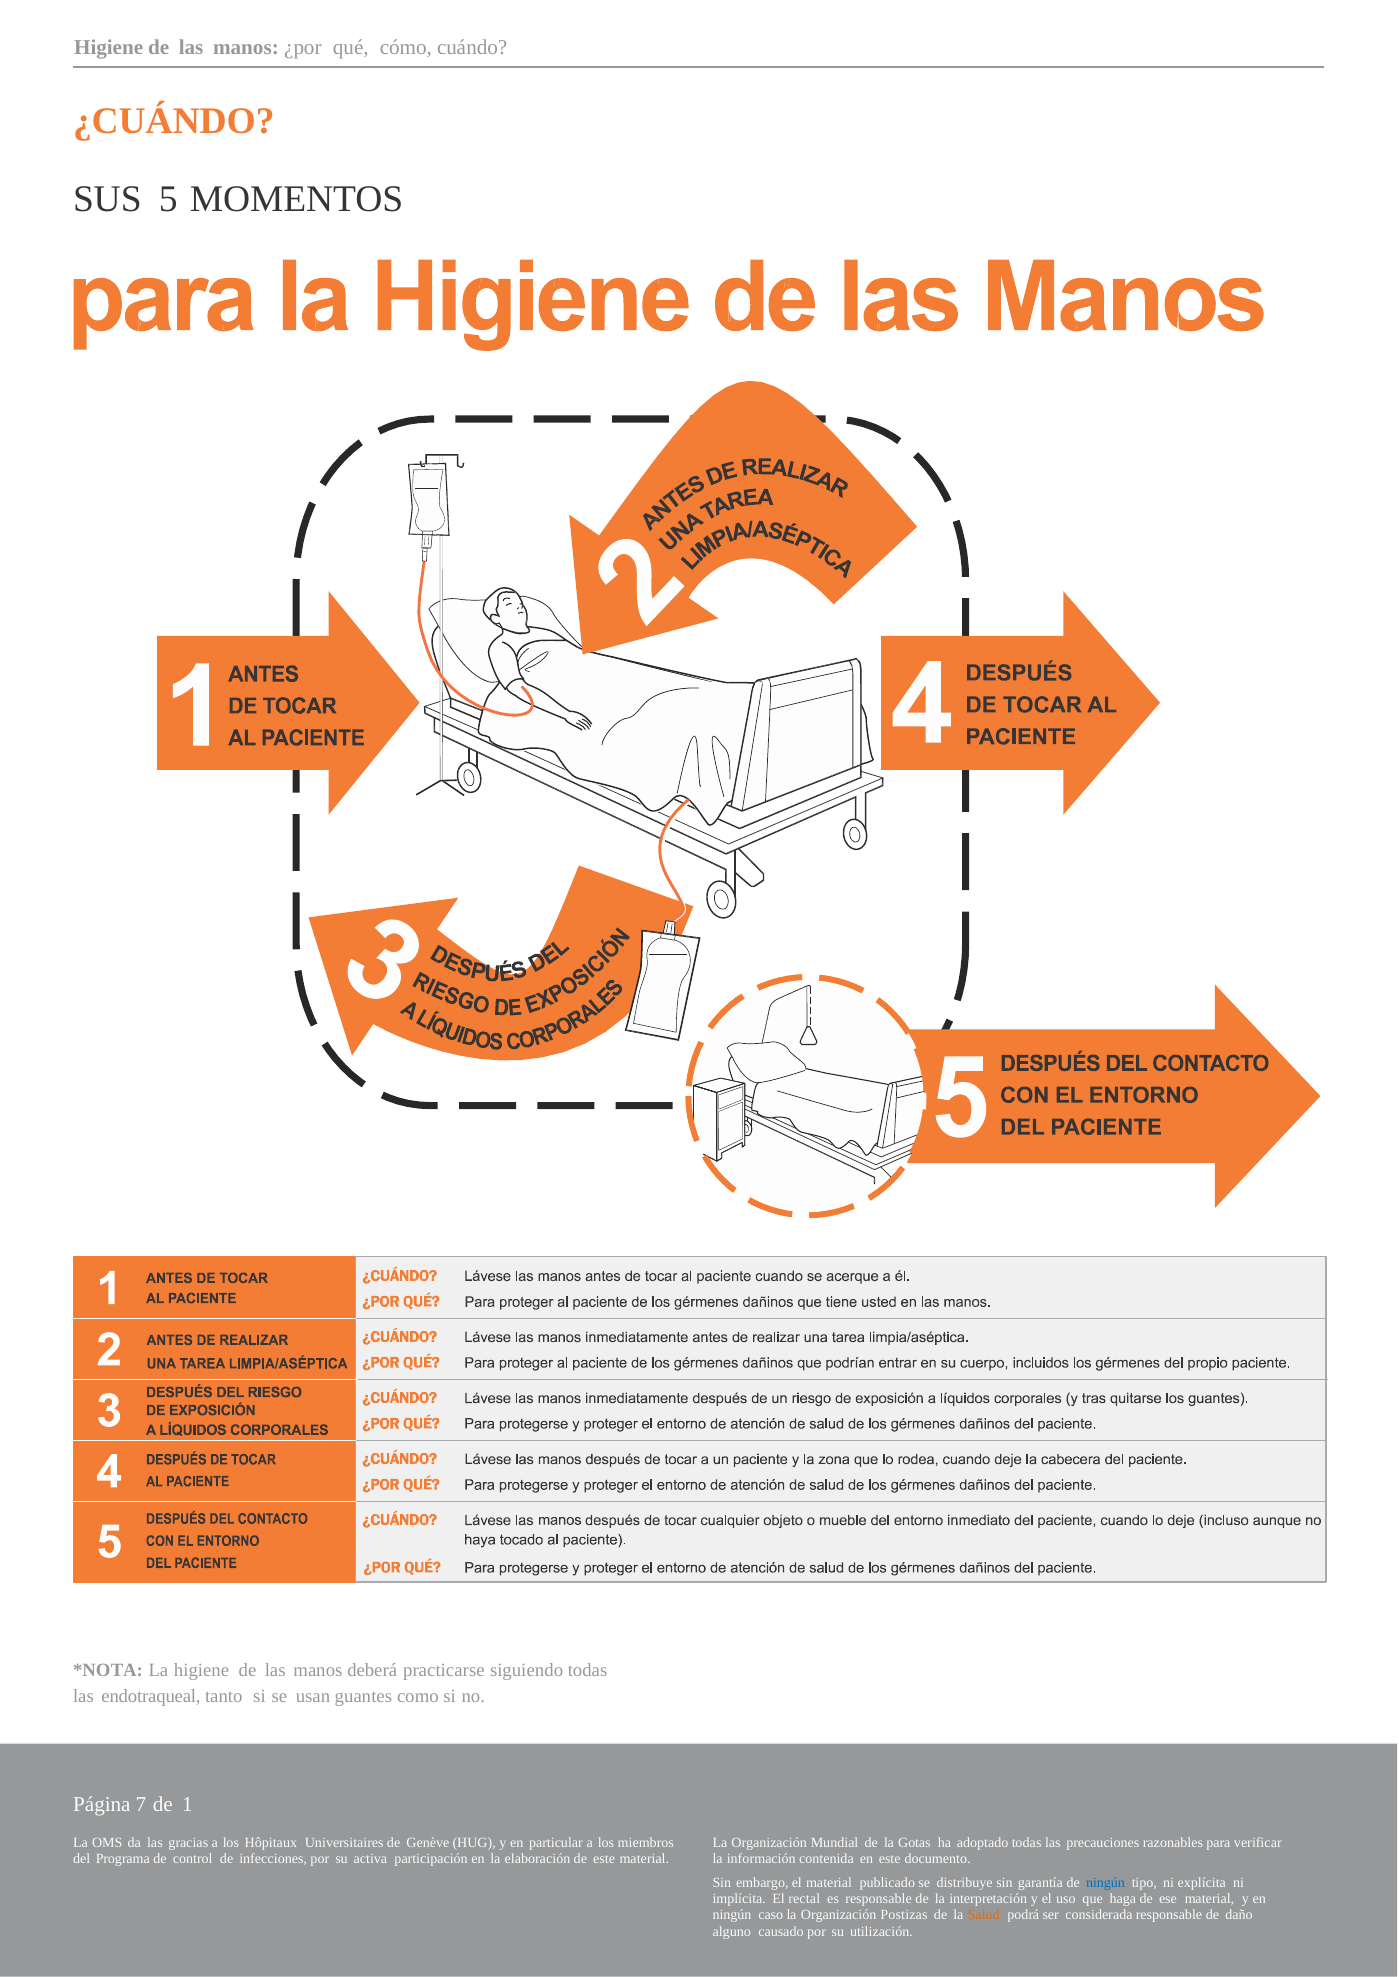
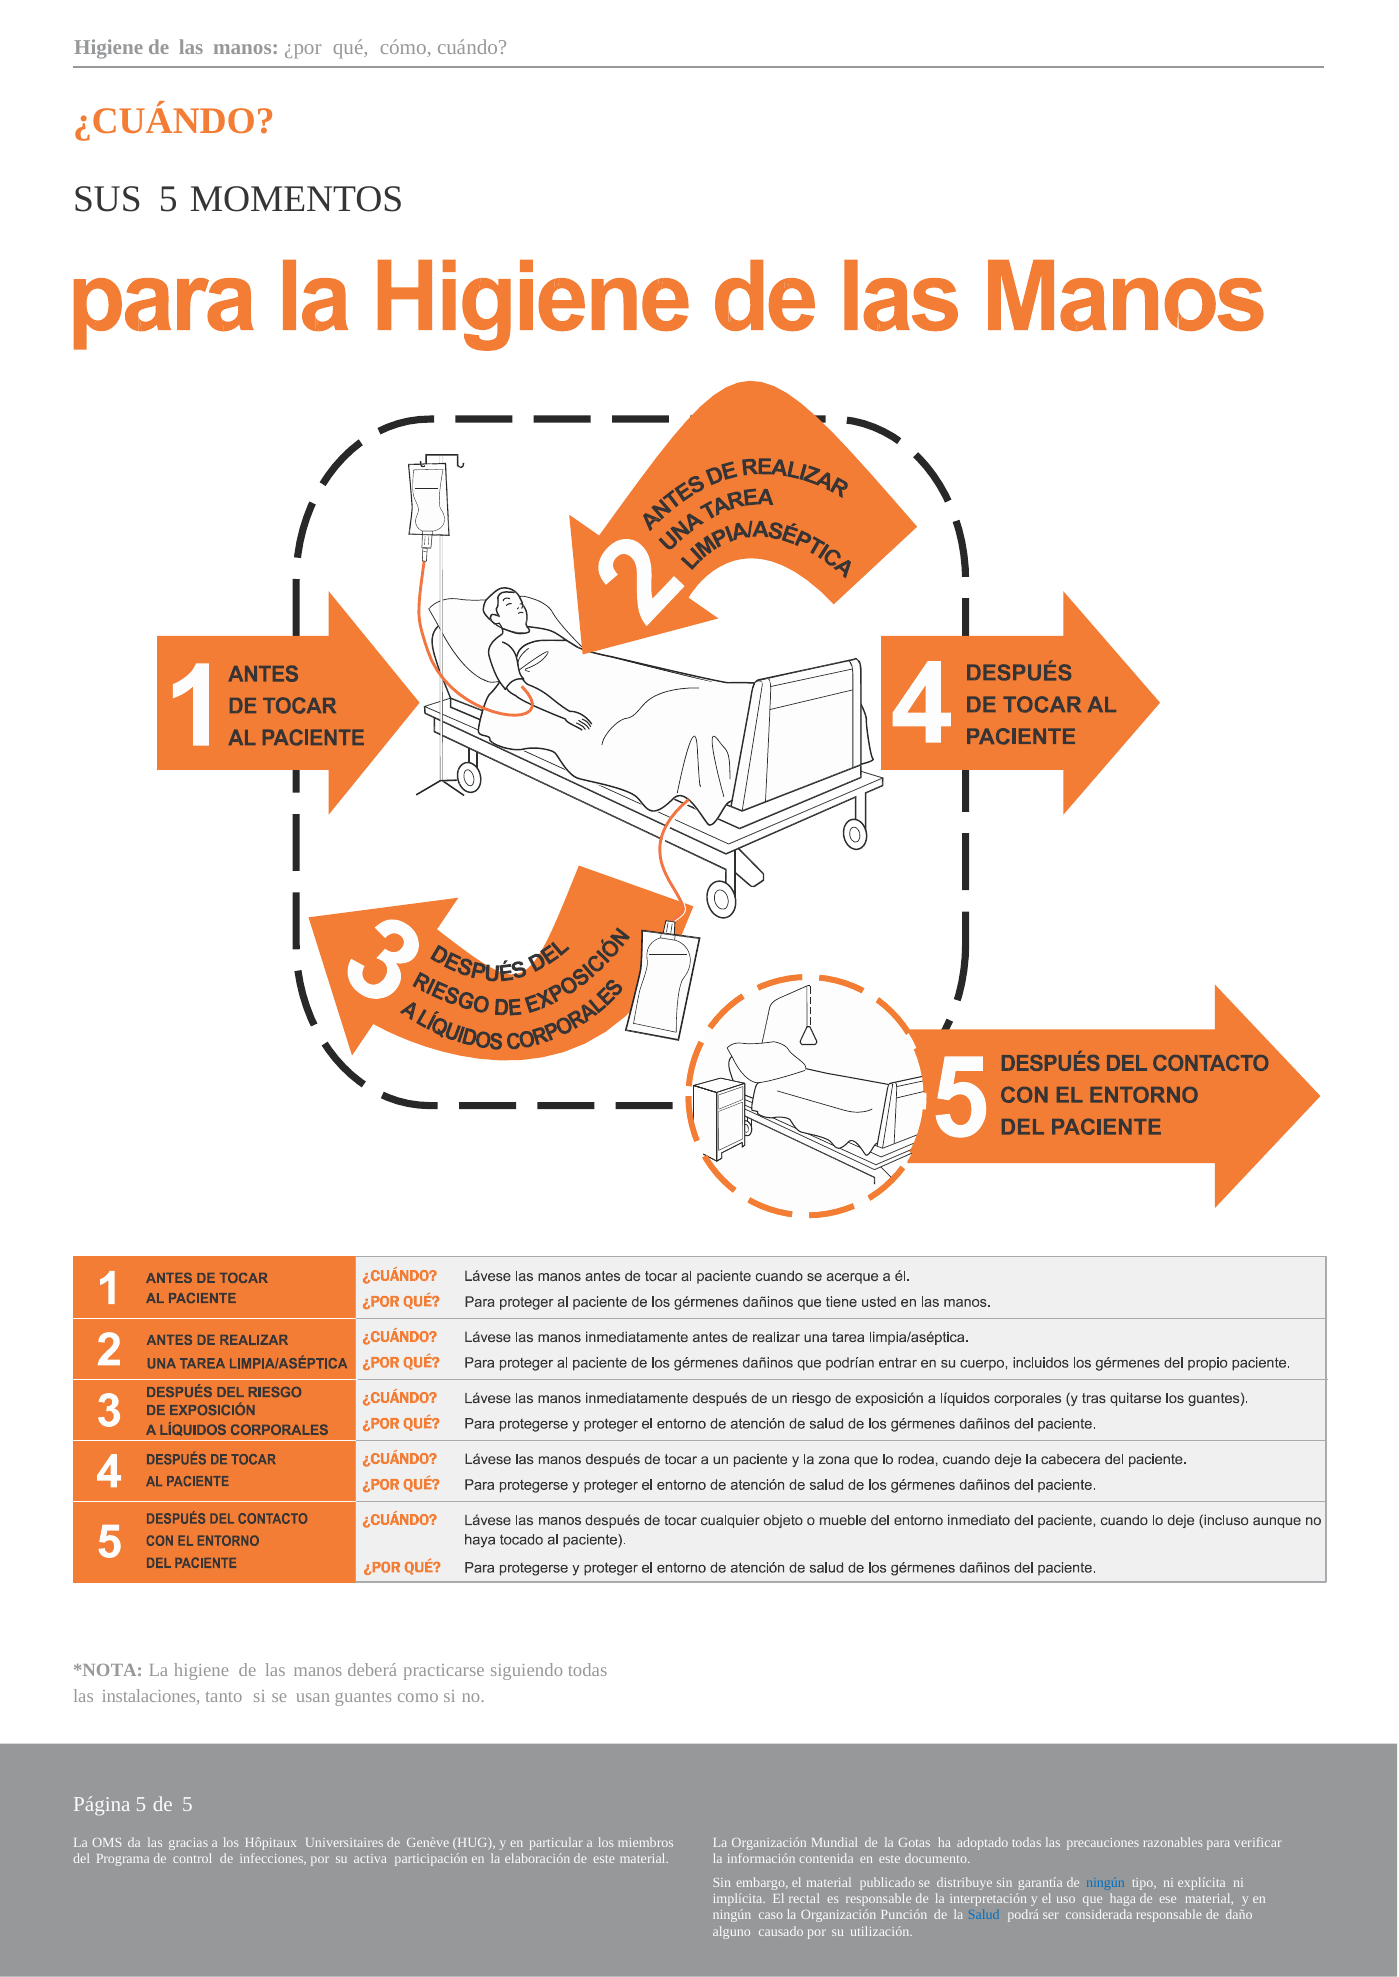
endotraqueal: endotraqueal -> instalaciones (151, 1695)
Página 7: 7 -> 5 (141, 1804)
de 1: 1 -> 5 (187, 1804)
Postizas: Postizas -> Punción (904, 1915)
Salud colour: orange -> blue (984, 1915)
